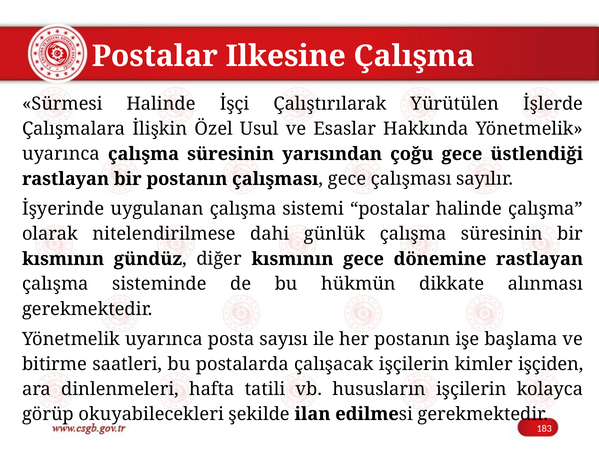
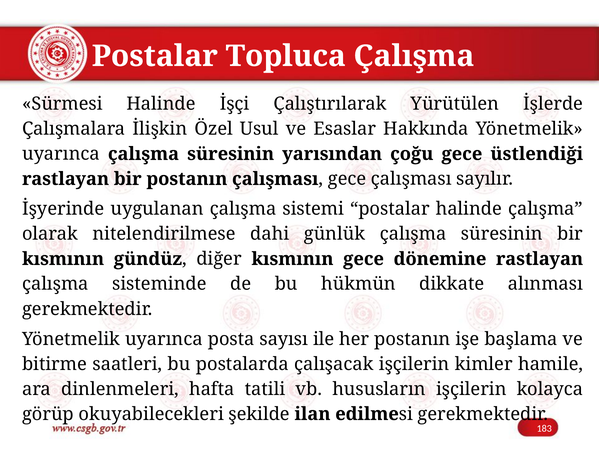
Ilkesine: Ilkesine -> Topluca (286, 56)
işçiden: işçiden -> hamile (551, 364)
